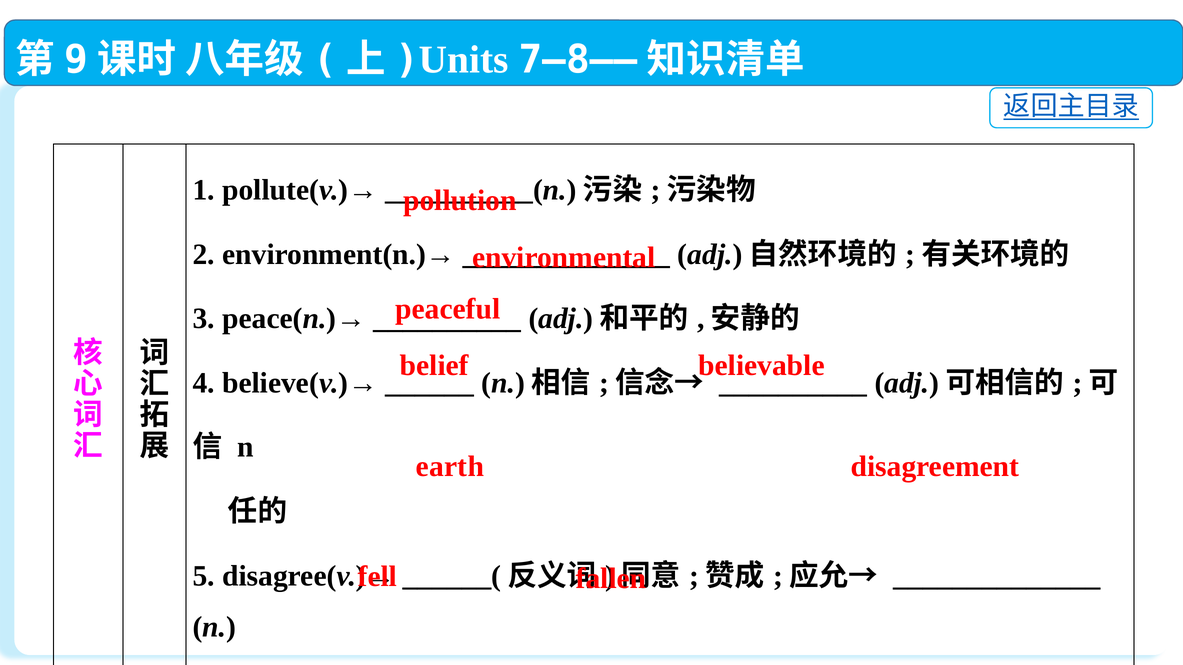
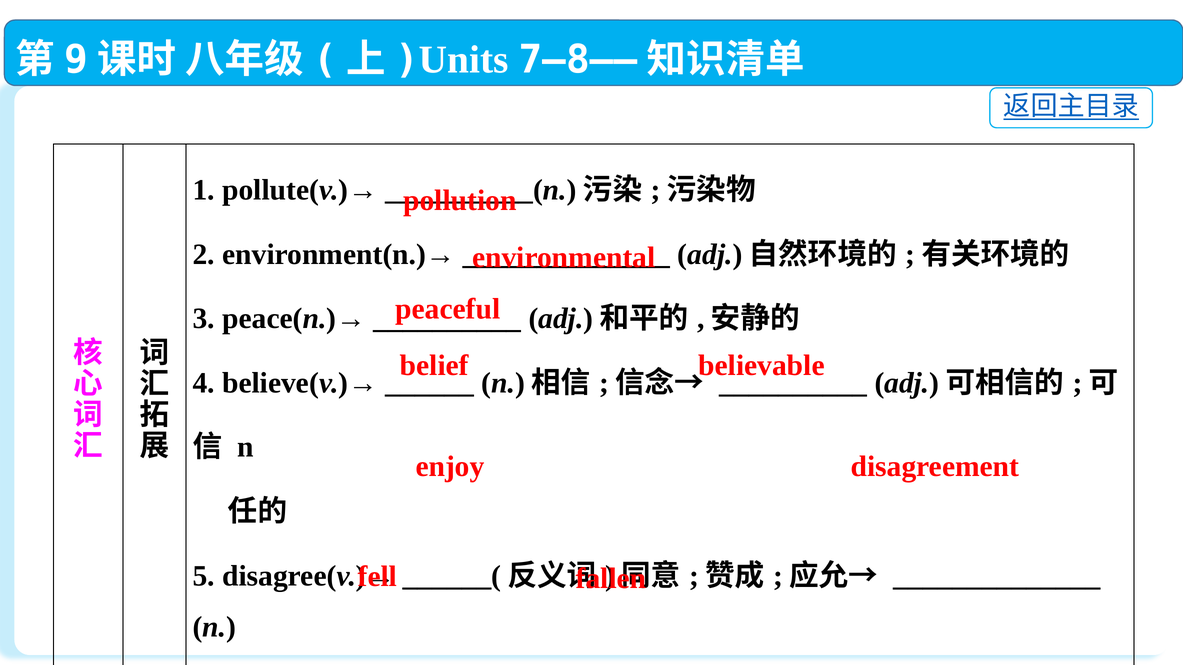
earth: earth -> enjoy (450, 467)
